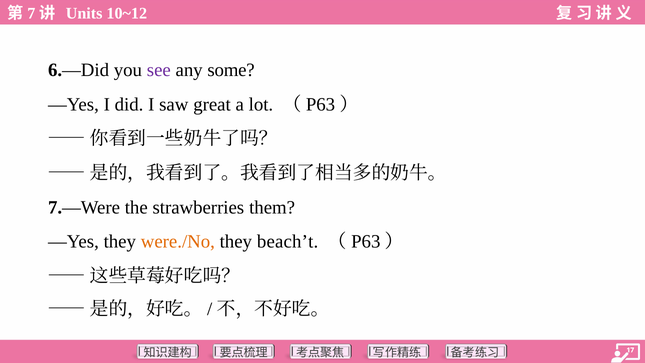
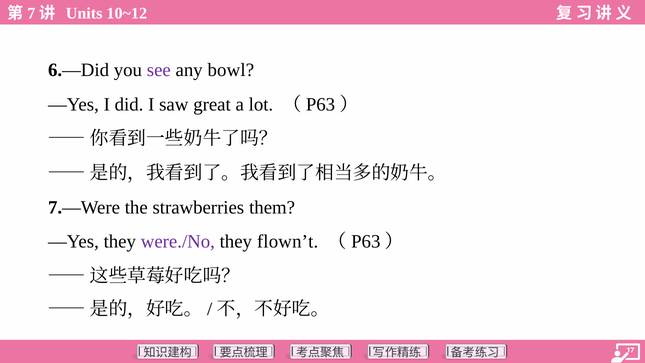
some: some -> bowl (231, 70)
were./No colour: orange -> purple (178, 241)
beach’t: beach’t -> flown’t (288, 241)
